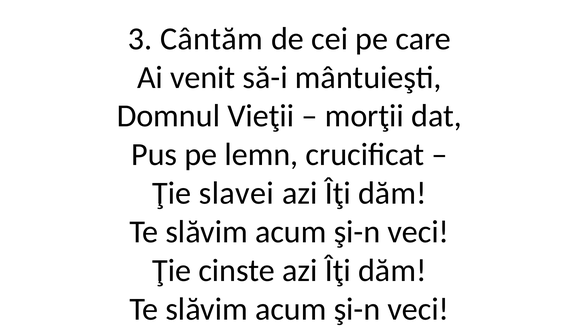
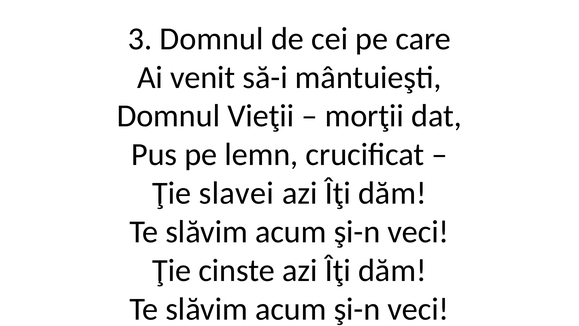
3 Cântăm: Cântăm -> Domnul (212, 39)
